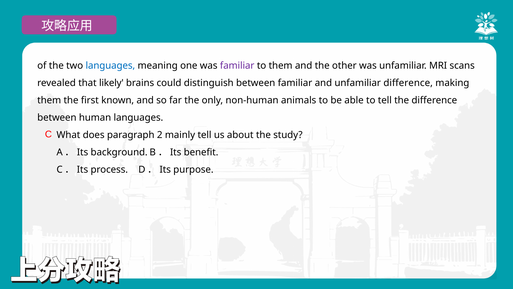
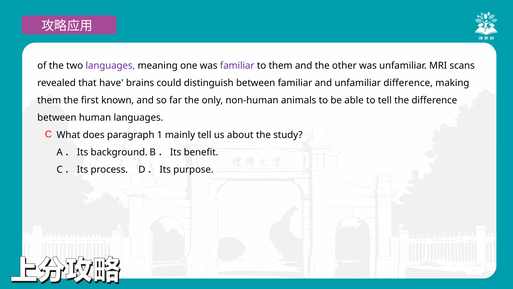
languages colour: blue -> purple (110, 66)
likely: likely -> have (111, 83)
2: 2 -> 1 (160, 135)
